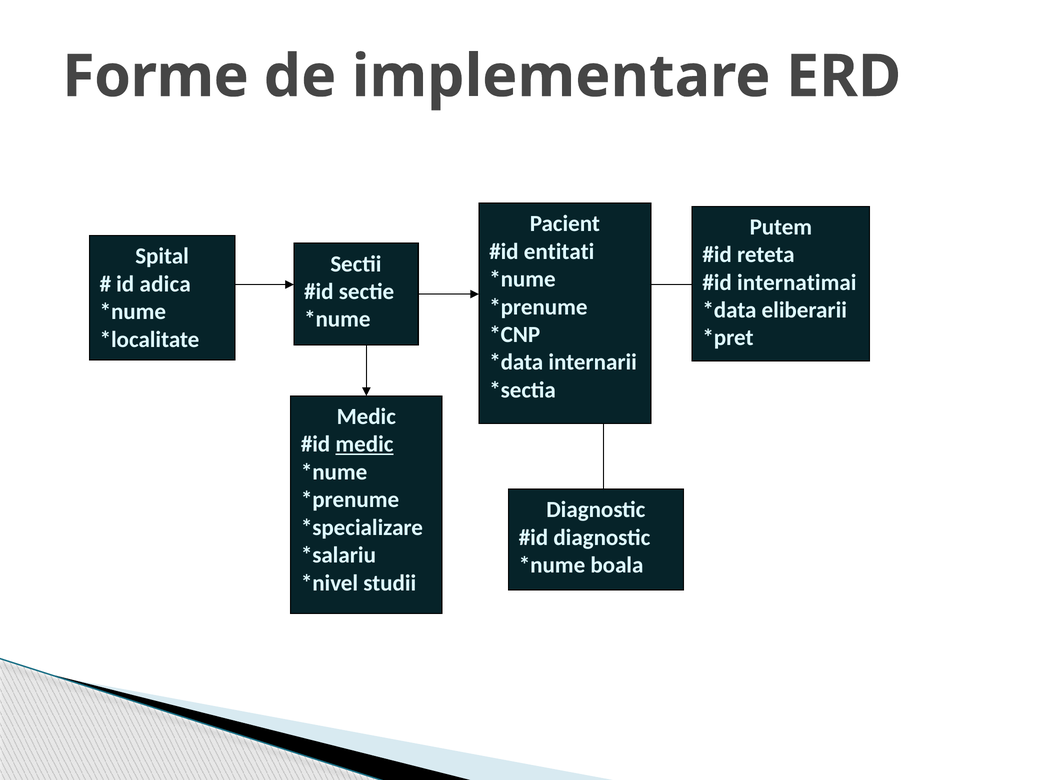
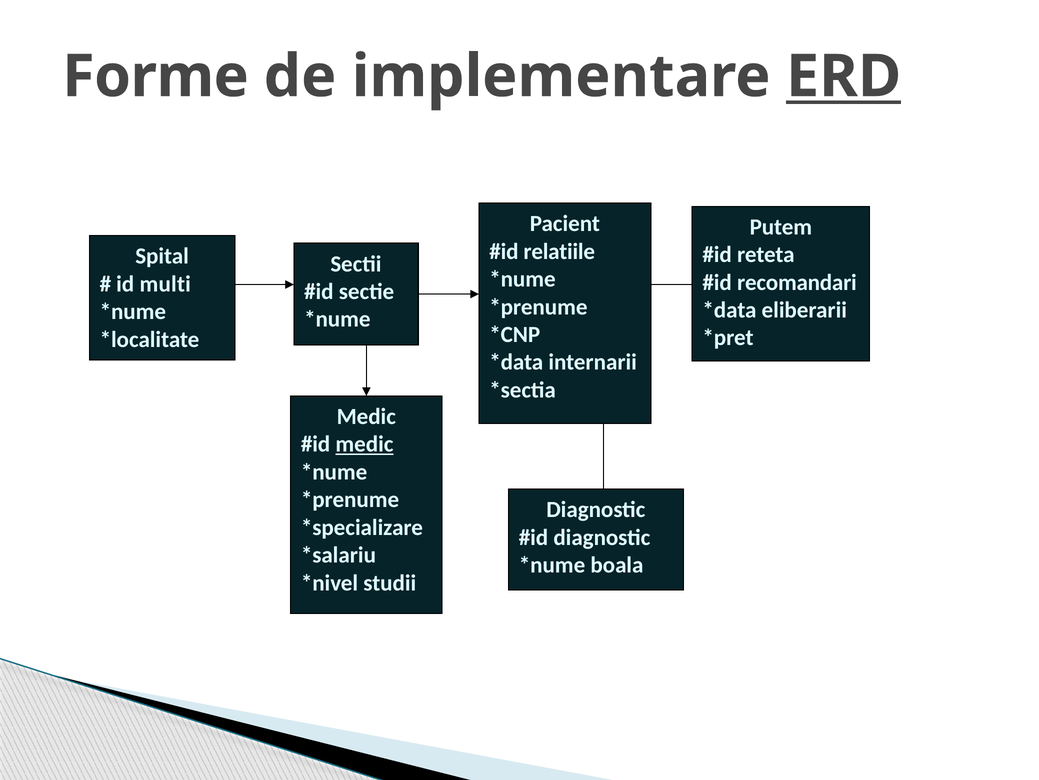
ERD underline: none -> present (844, 77)
entitati: entitati -> relatiile (559, 251)
internatimai: internatimai -> recomandari (797, 282)
adica: adica -> multi (165, 284)
